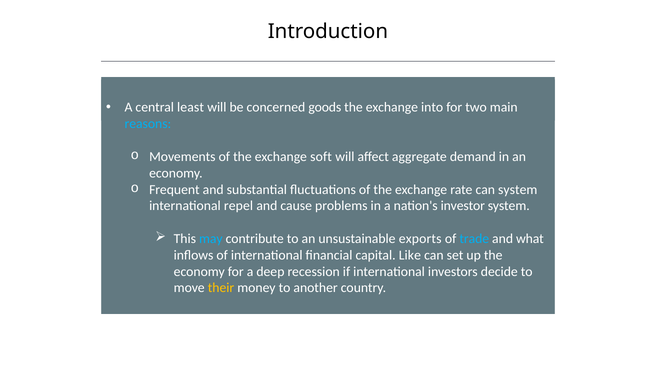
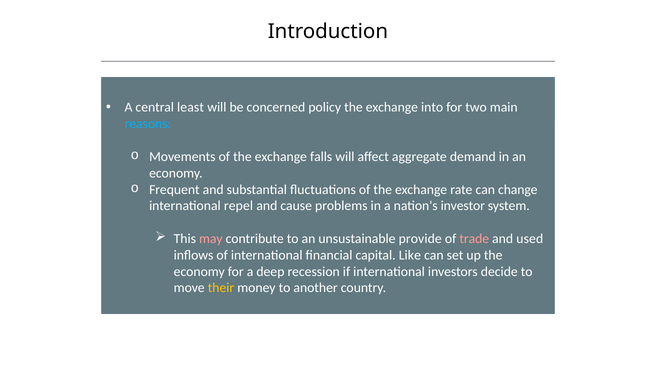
goods: goods -> policy (325, 107)
soft: soft -> falls (321, 157)
can system: system -> change (518, 189)
may colour: light blue -> pink (211, 239)
exports: exports -> provide (420, 239)
trade colour: light blue -> pink (474, 239)
what: what -> used (530, 239)
